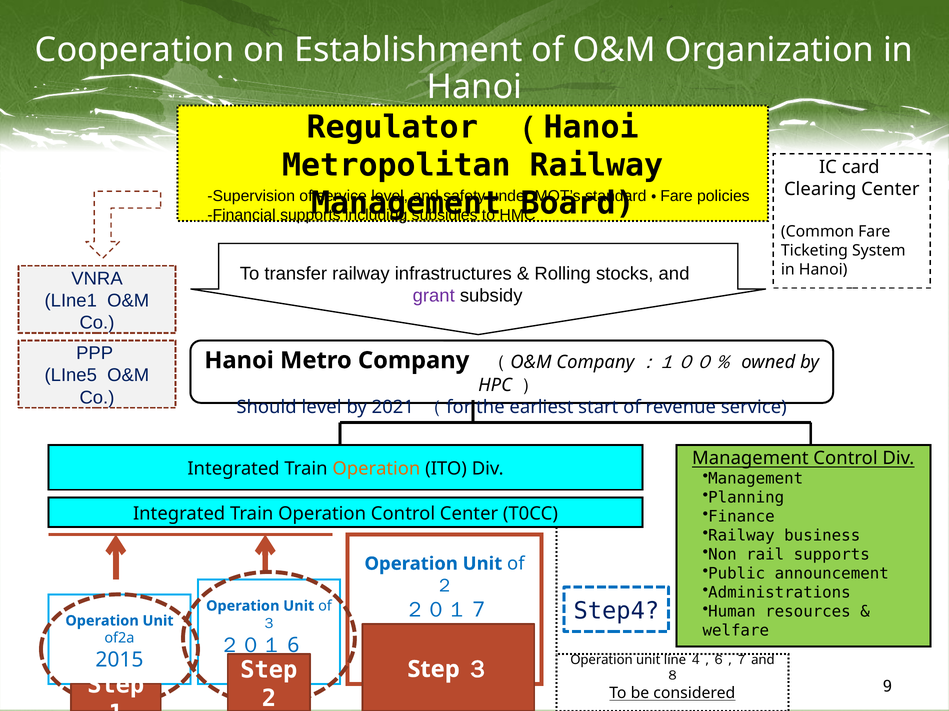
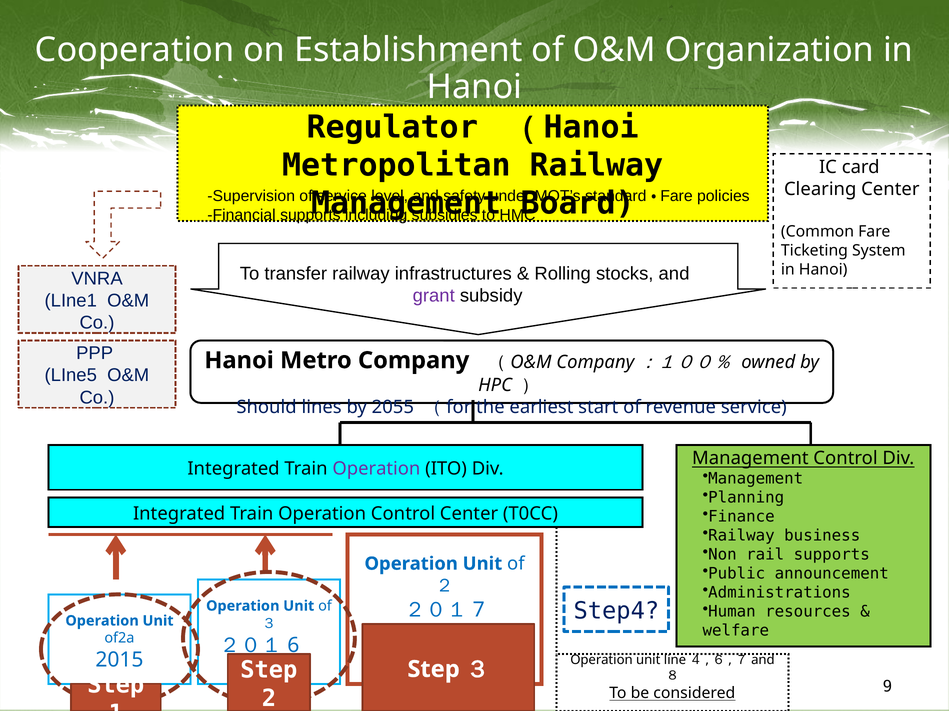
Should level: level -> lines (322, 408)
2021: 2021 -> 2055 (393, 408)
Operation colour: orange -> purple (376, 469)
